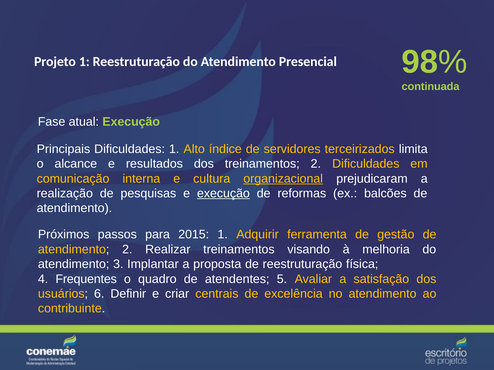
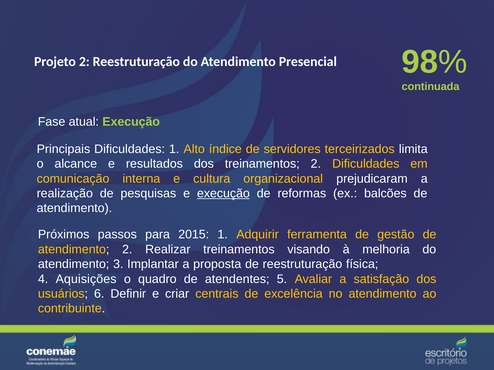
Projeto 1: 1 -> 2 (84, 62)
organizacional underline: present -> none (283, 179)
Frequentes: Frequentes -> Aquisições (86, 279)
